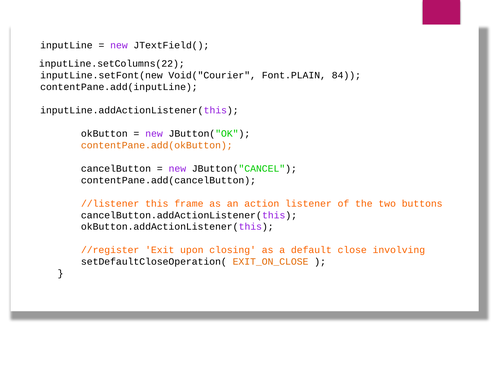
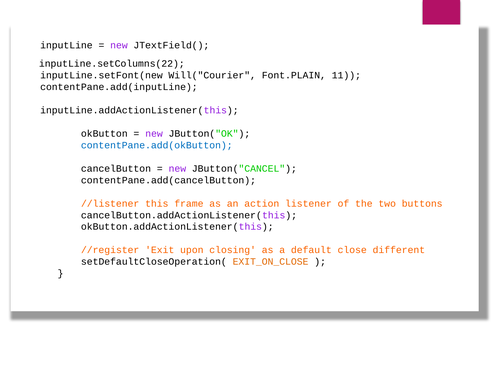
Void("Courier: Void("Courier -> Will("Courier (212, 75)
84: 84 -> 11 (346, 75)
contentPane.add(okButton colour: orange -> blue (157, 145)
involving: involving -> different (399, 250)
